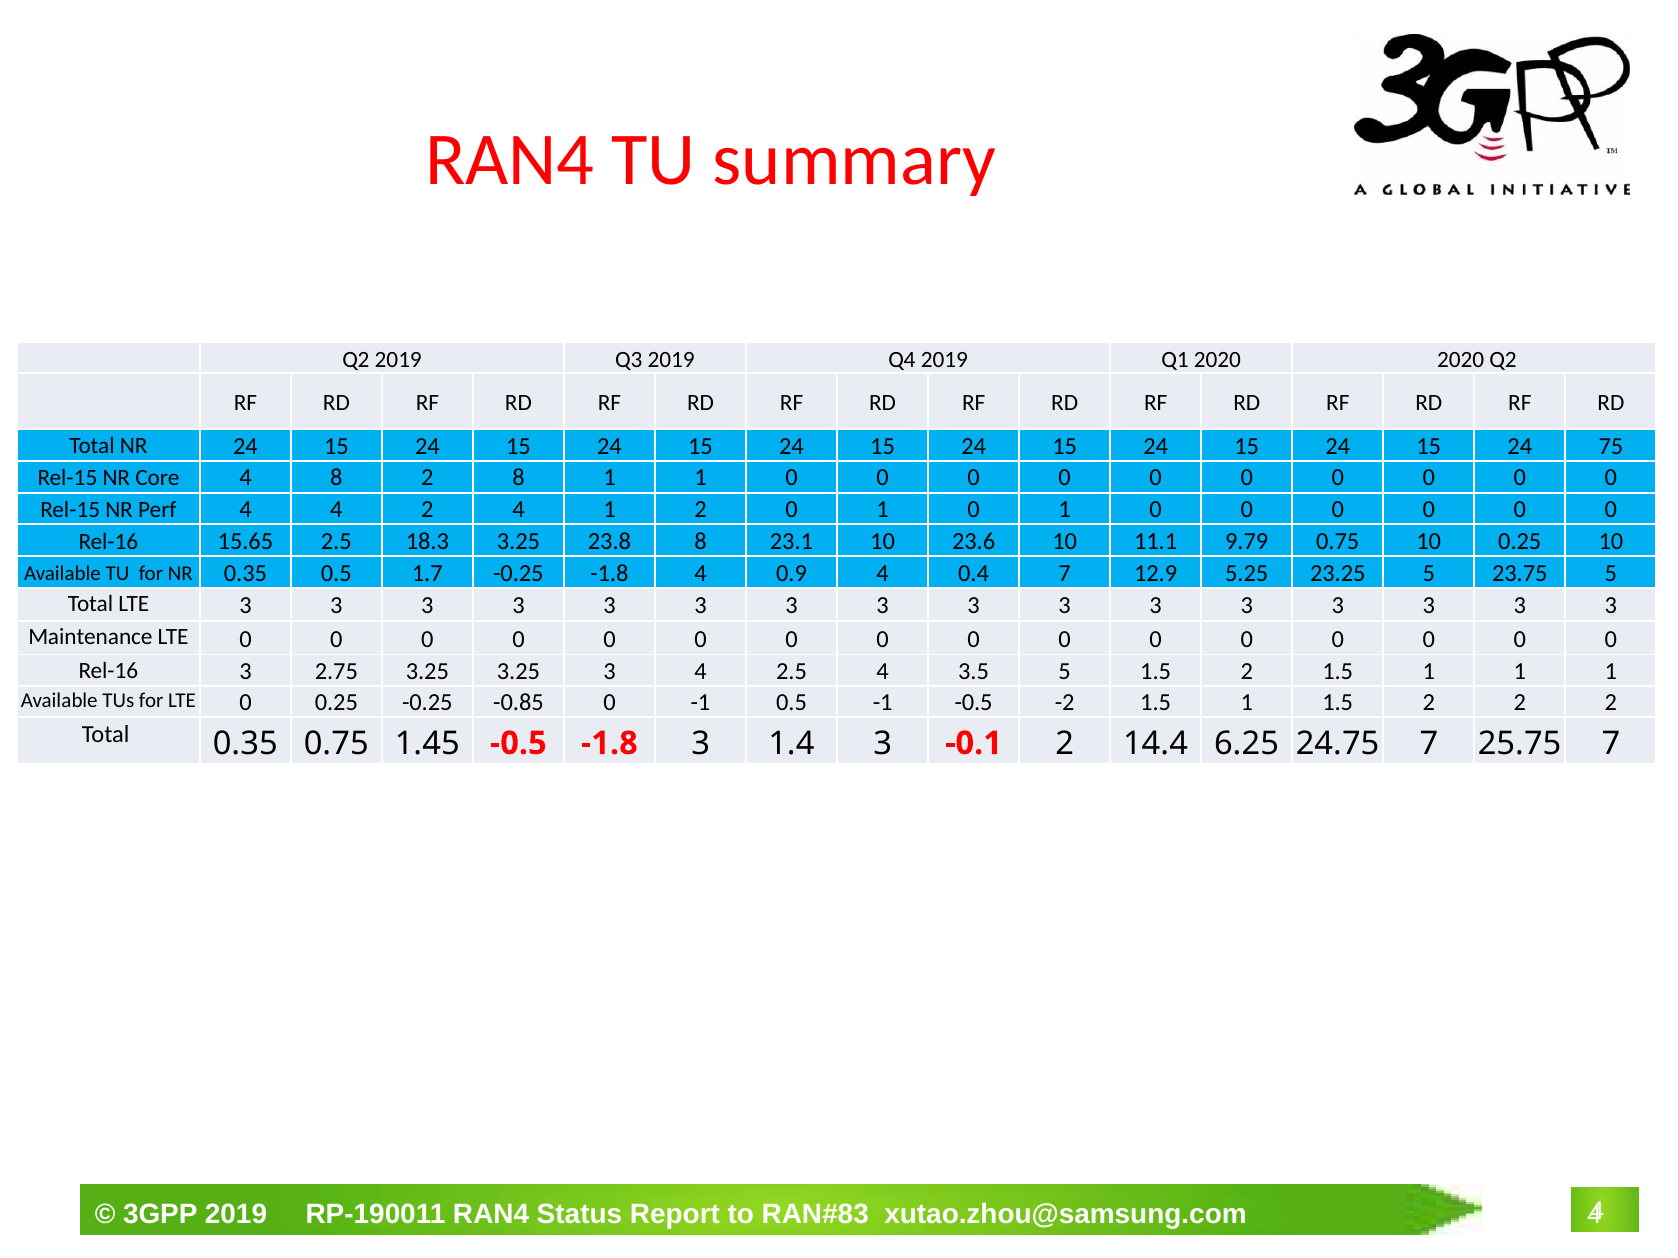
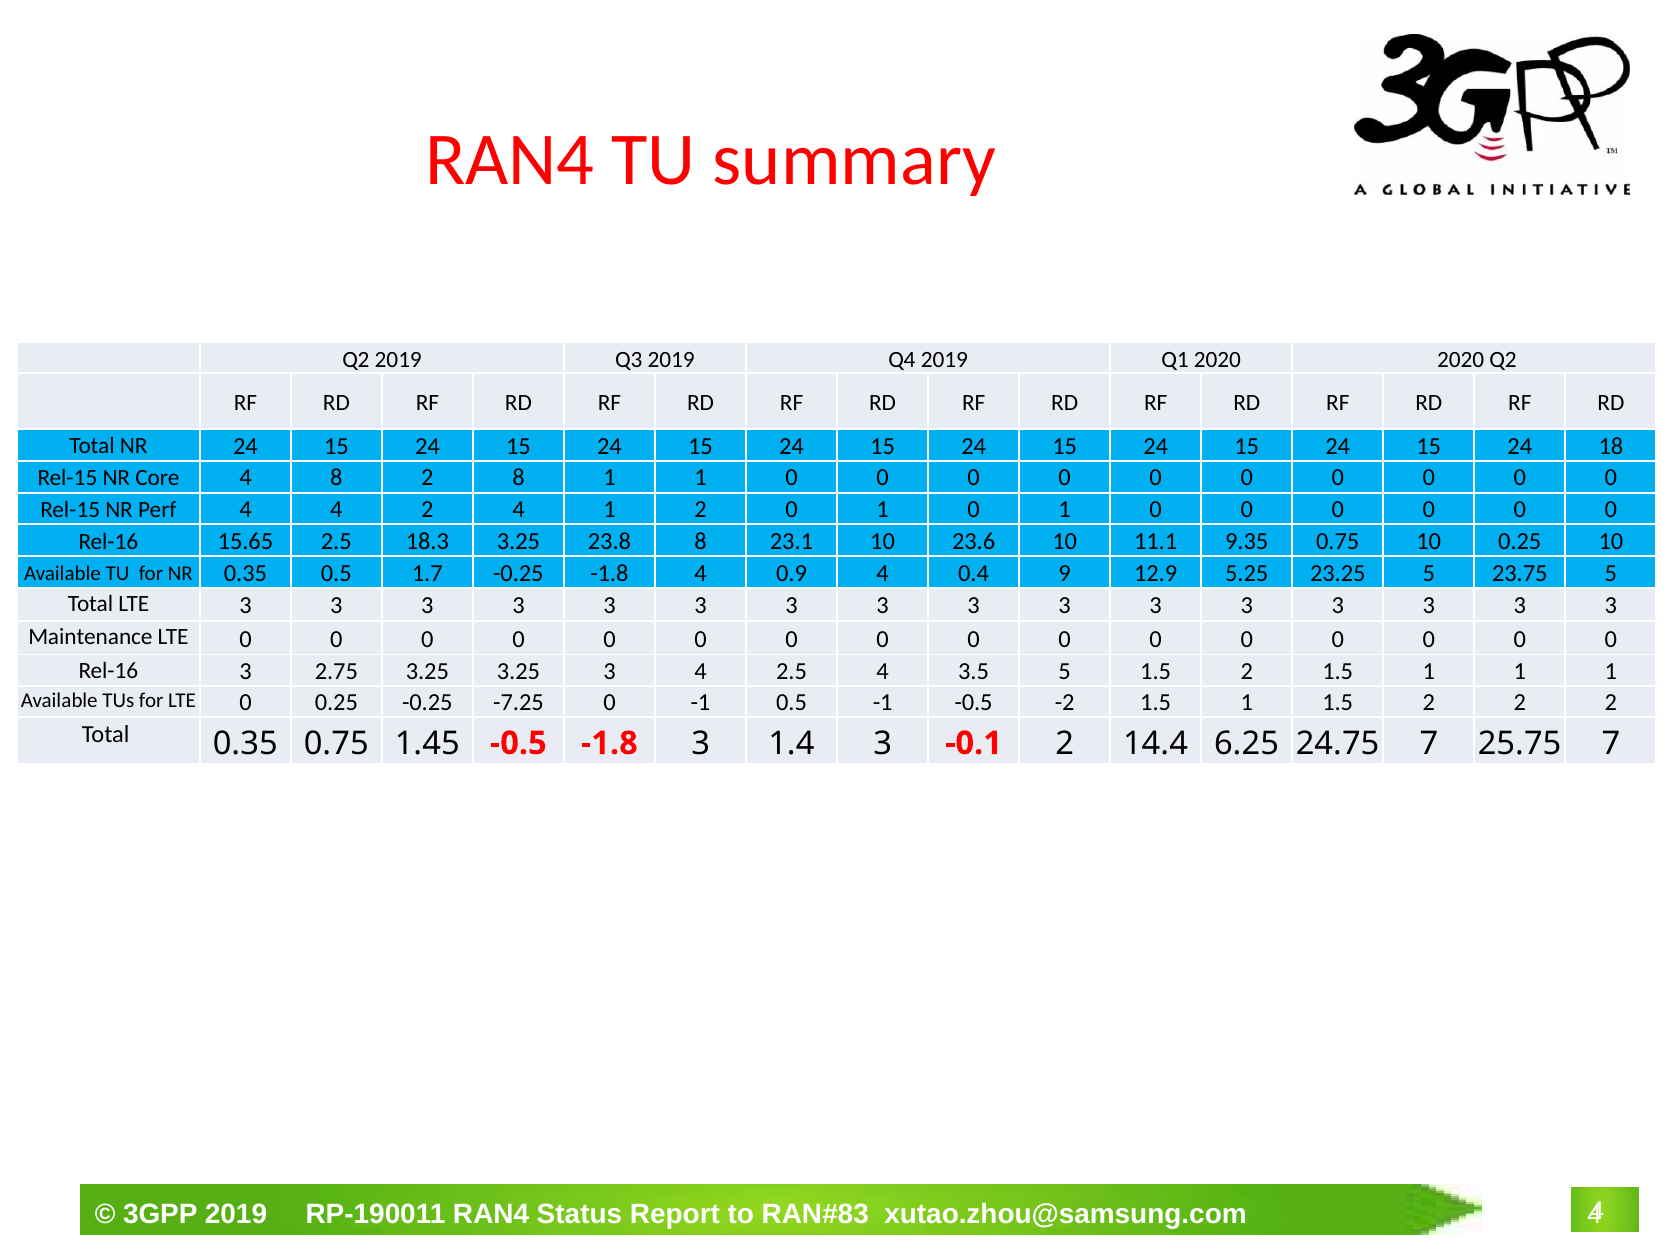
75: 75 -> 18 (1611, 446)
9.79: 9.79 -> 9.35 (1247, 542)
0.4 7: 7 -> 9 (1065, 573)
-0.85: -0.85 -> -7.25 (518, 703)
